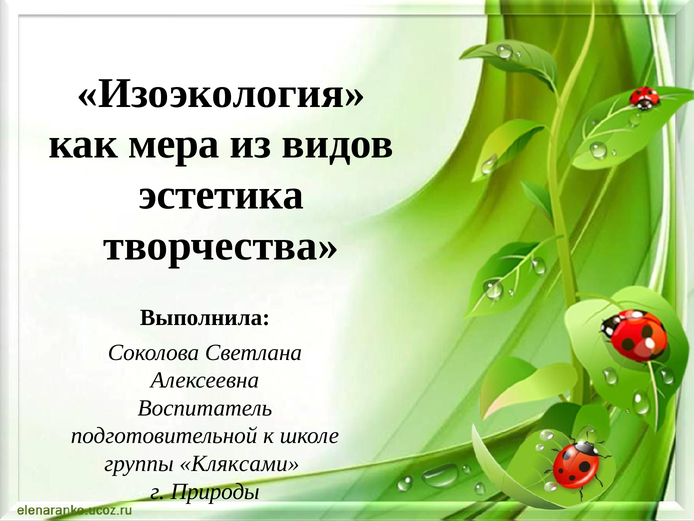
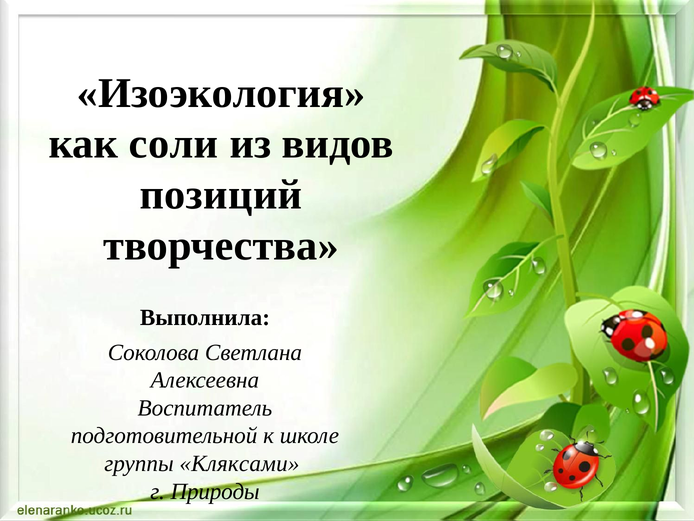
мера: мера -> соли (174, 144)
эстетика: эстетика -> позиций (221, 195)
